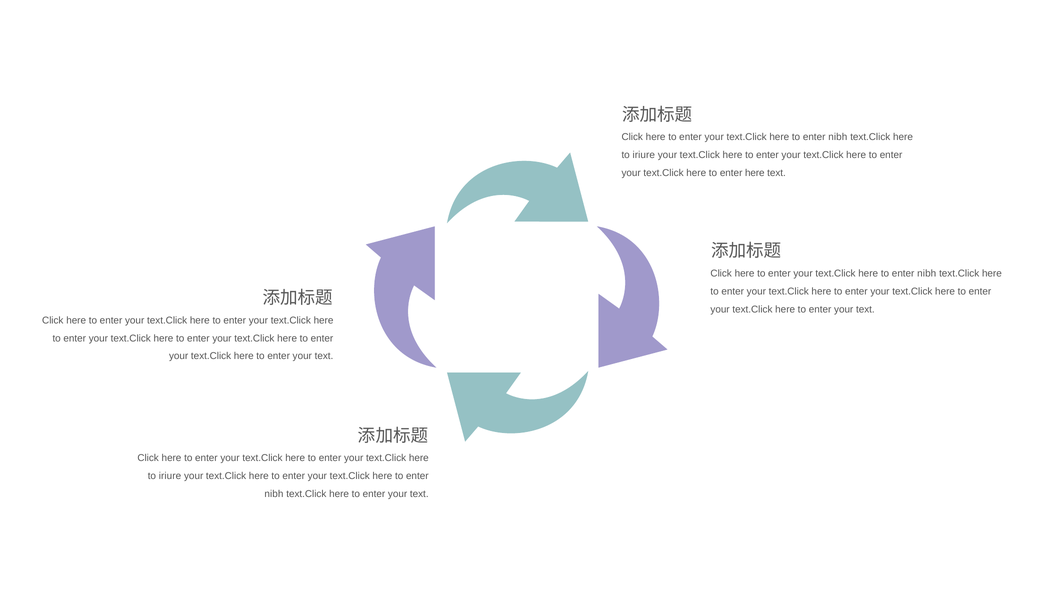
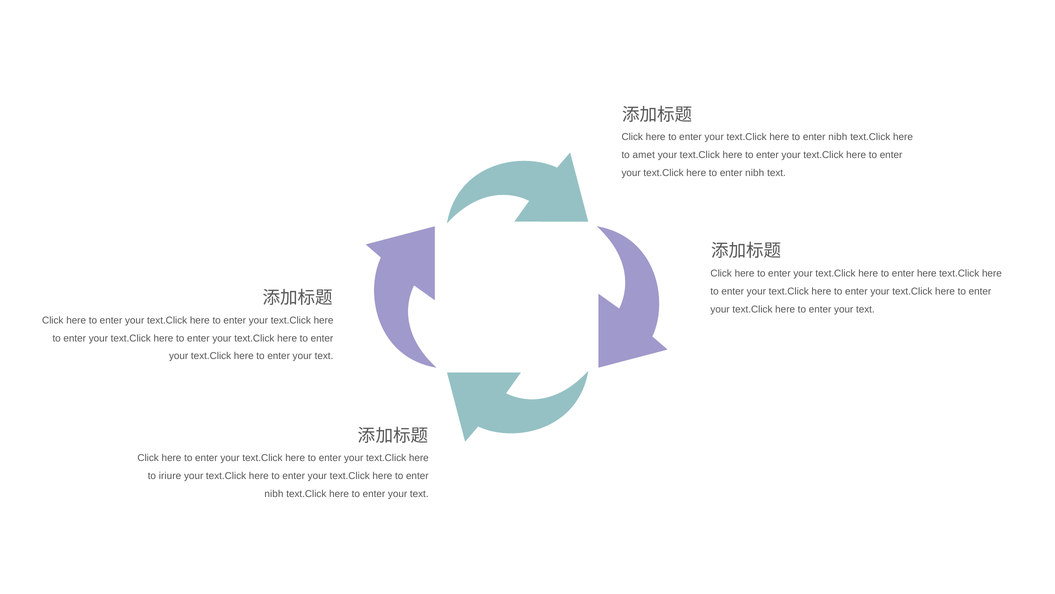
iriure: iriure -> amet (644, 155)
here: here -> nibh (755, 173)
nibh: nibh -> here (927, 273)
